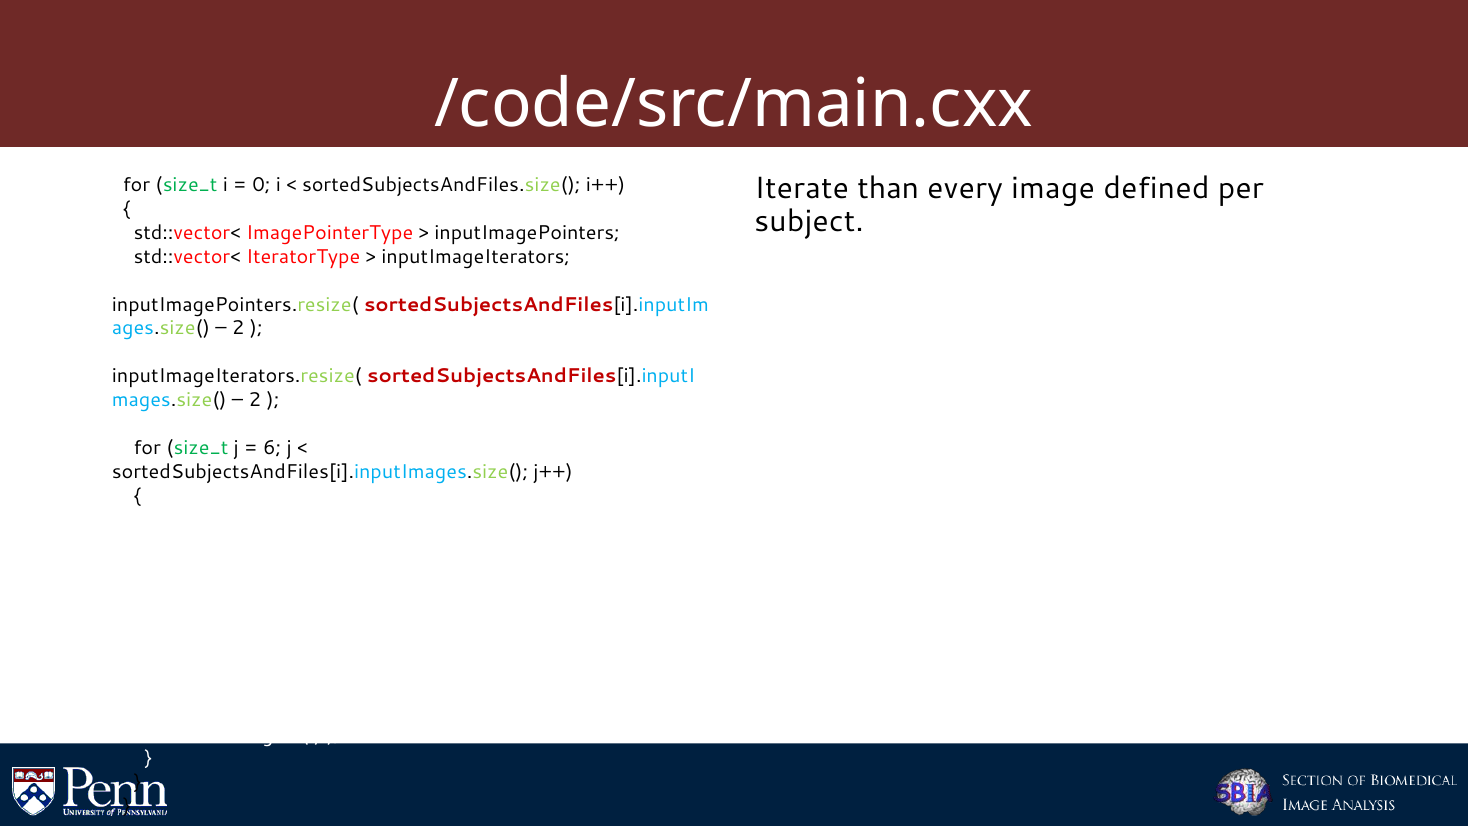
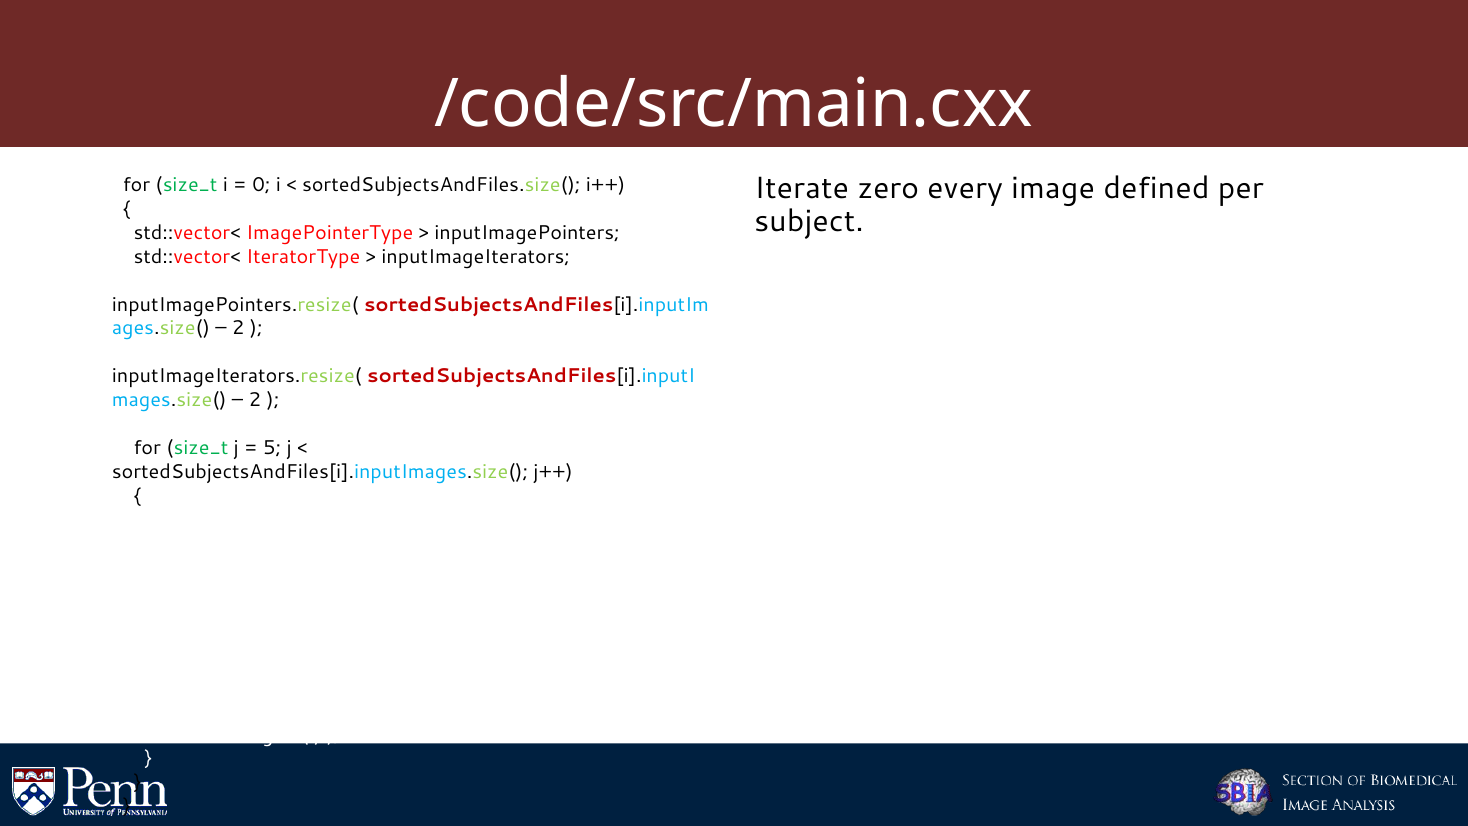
than: than -> zero (888, 188)
6: 6 -> 5 (272, 448)
